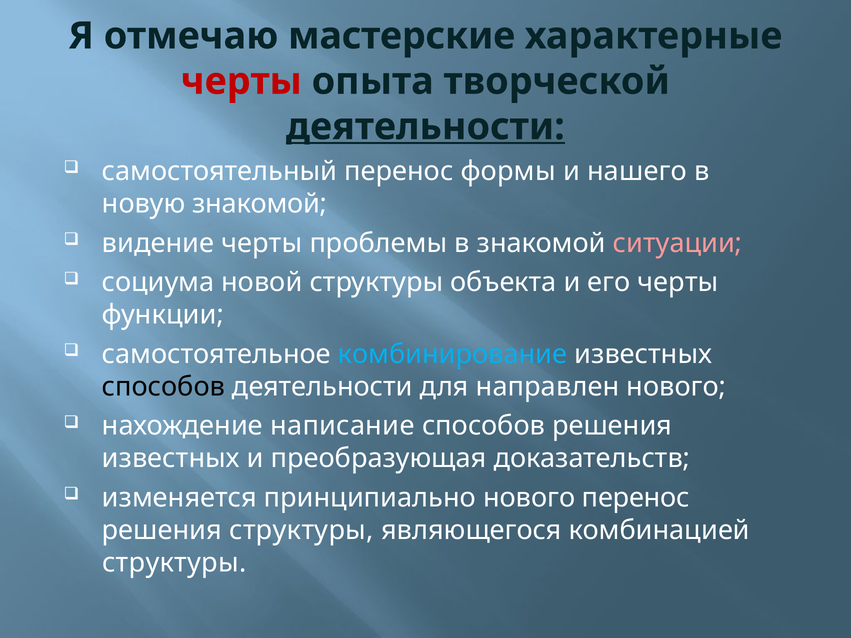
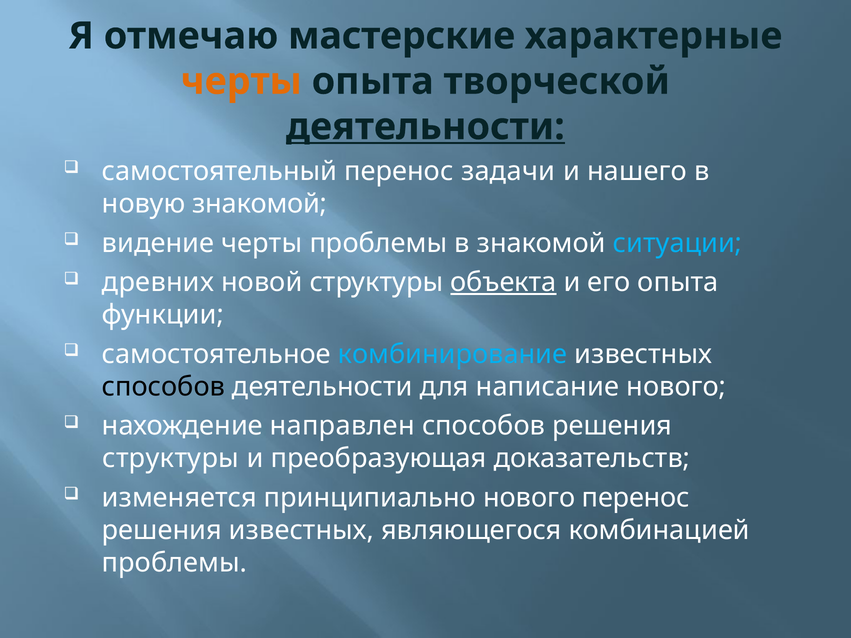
черты colour: red -> orange (241, 81)
формы: формы -> задачи (508, 171)
ситуации colour: pink -> light blue (678, 243)
социума: социума -> древних (158, 282)
объекта underline: none -> present (503, 282)
его черты: черты -> опыта (678, 282)
направлен: направлен -> написание (547, 387)
написание: написание -> направлен (342, 426)
известных: известных -> структуры (171, 459)
решения структуры: структуры -> известных (302, 530)
структуры: структуры -> проблемы (174, 563)
